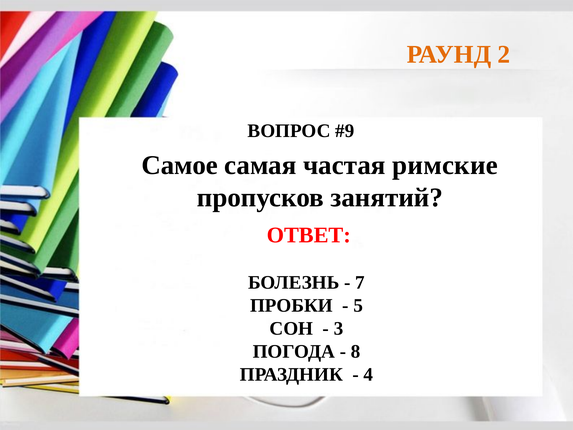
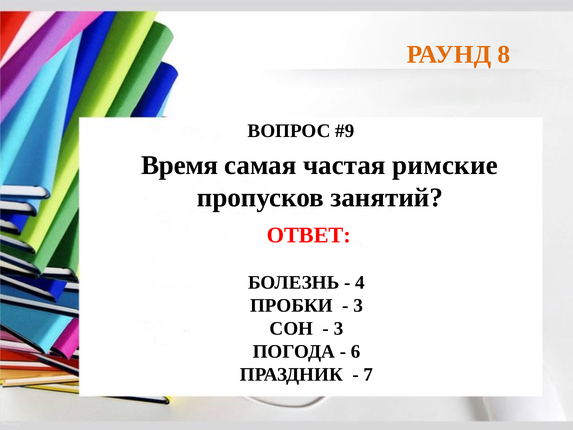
2: 2 -> 8 (504, 54)
Самое: Самое -> Время (180, 165)
7: 7 -> 4 (360, 282)
5: 5 -> 3 (358, 305)
8: 8 -> 6 (356, 351)
4: 4 -> 7 (368, 374)
